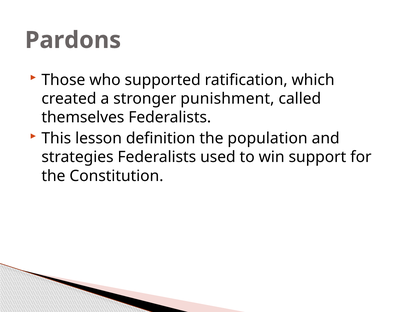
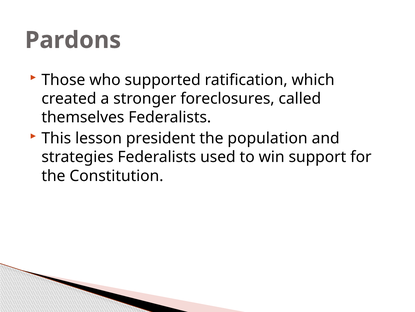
punishment: punishment -> foreclosures (227, 98)
definition: definition -> president (161, 138)
